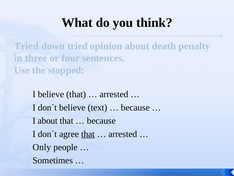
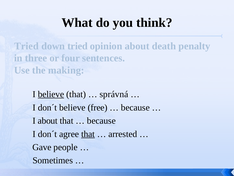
stopped: stopped -> making (66, 70)
believe underline: none -> present (51, 94)
arrested: arrested -> správná (114, 94)
text: text -> free (98, 107)
Only: Only -> Gave (42, 147)
